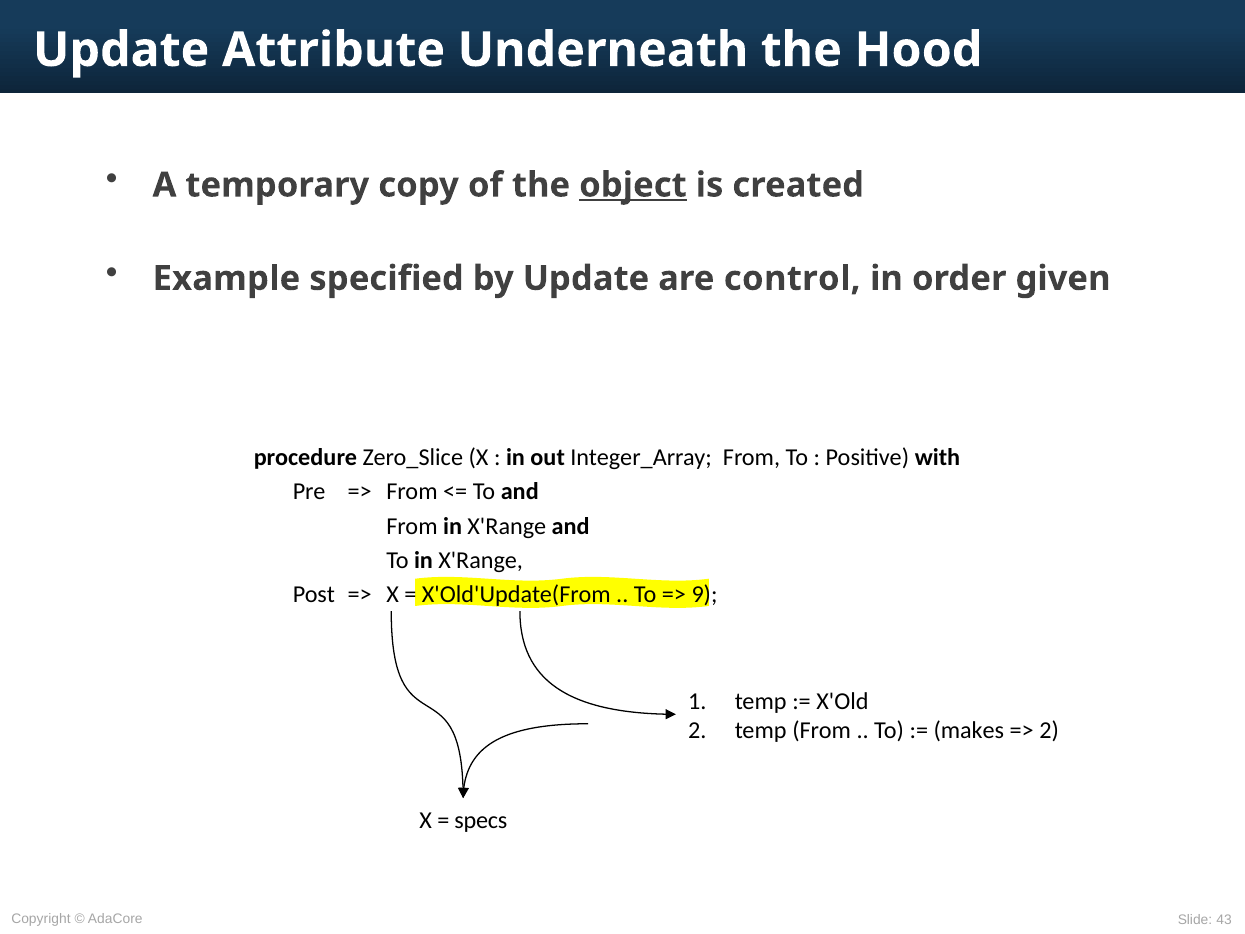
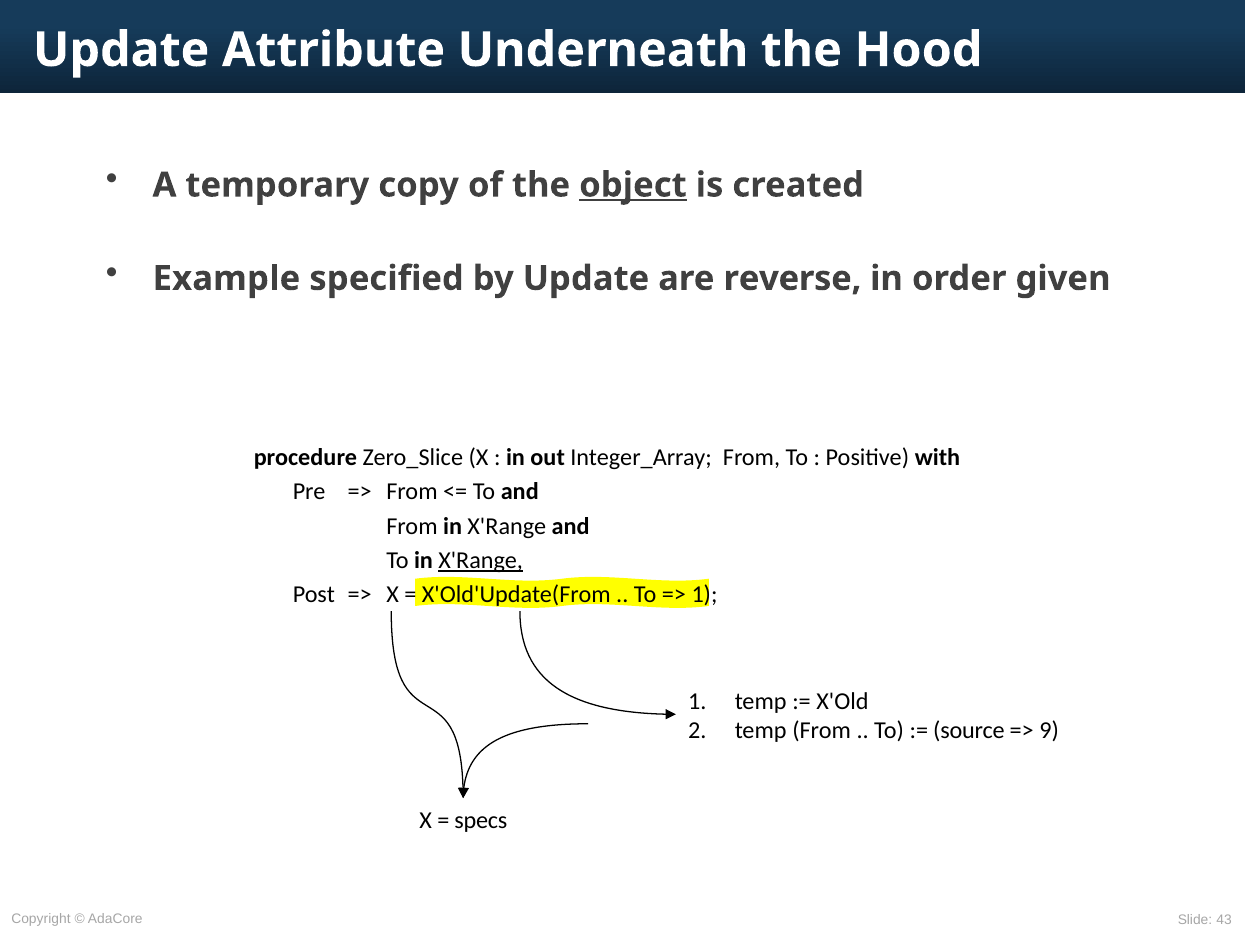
control: control -> reverse (792, 278)
X'Range underline: none -> present (481, 560)
9: 9 -> 1 (705, 595)
makes: makes -> source (969, 730)
2: 2 -> 9 (1049, 730)
